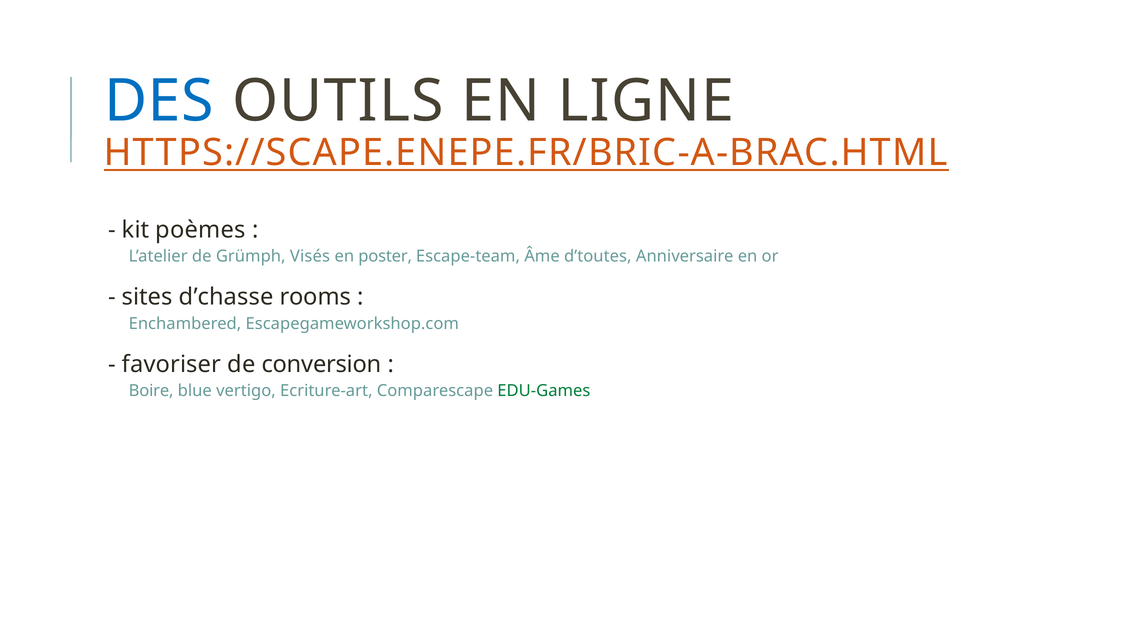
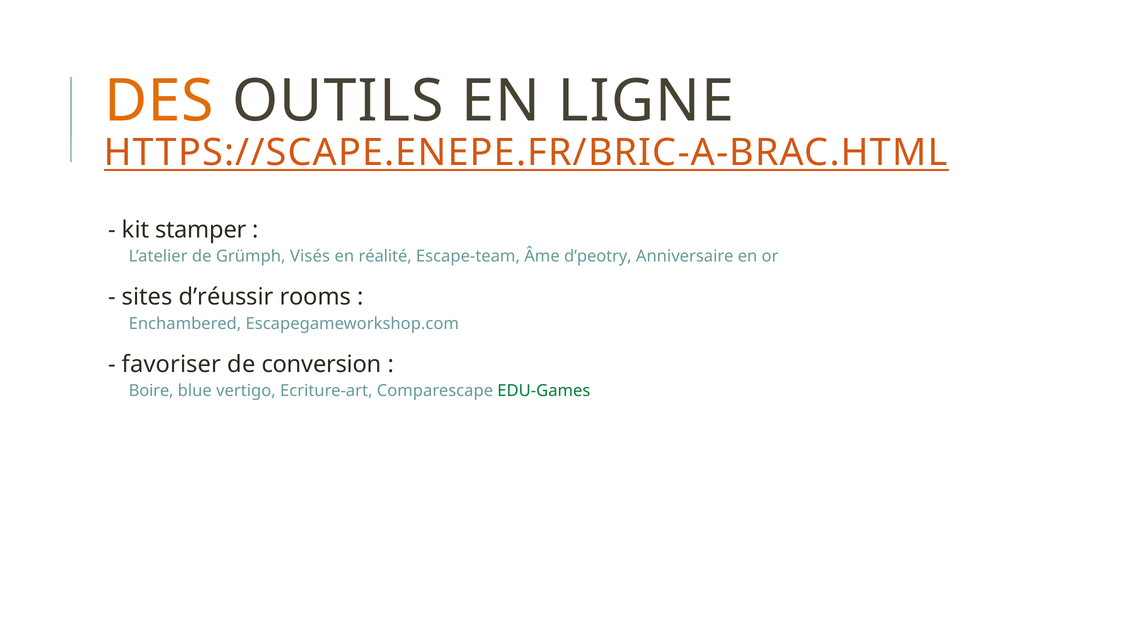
DES colour: blue -> orange (159, 101)
poèmes: poèmes -> stamper (201, 230)
poster: poster -> réalité (385, 256)
d’toutes: d’toutes -> d’peotry (598, 256)
d’chasse: d’chasse -> d’réussir (226, 297)
